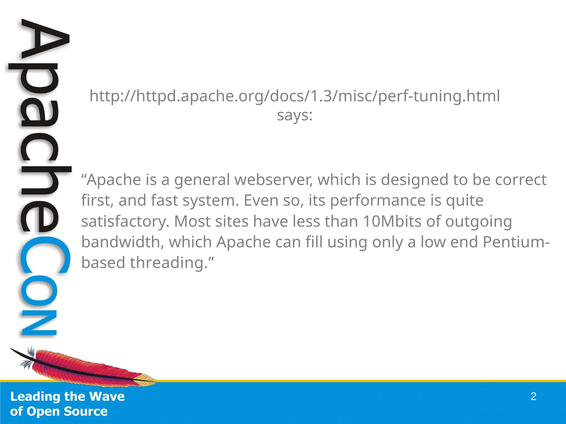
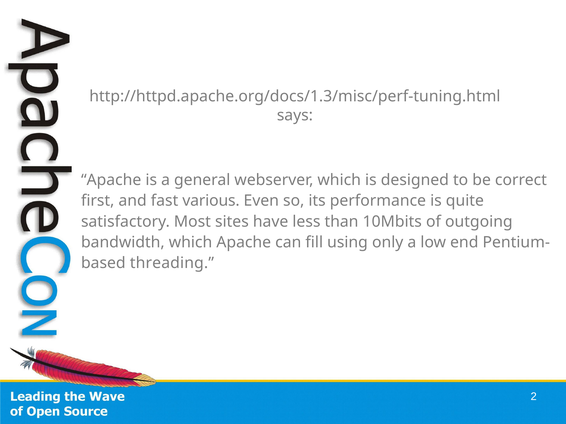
system: system -> various (211, 201)
